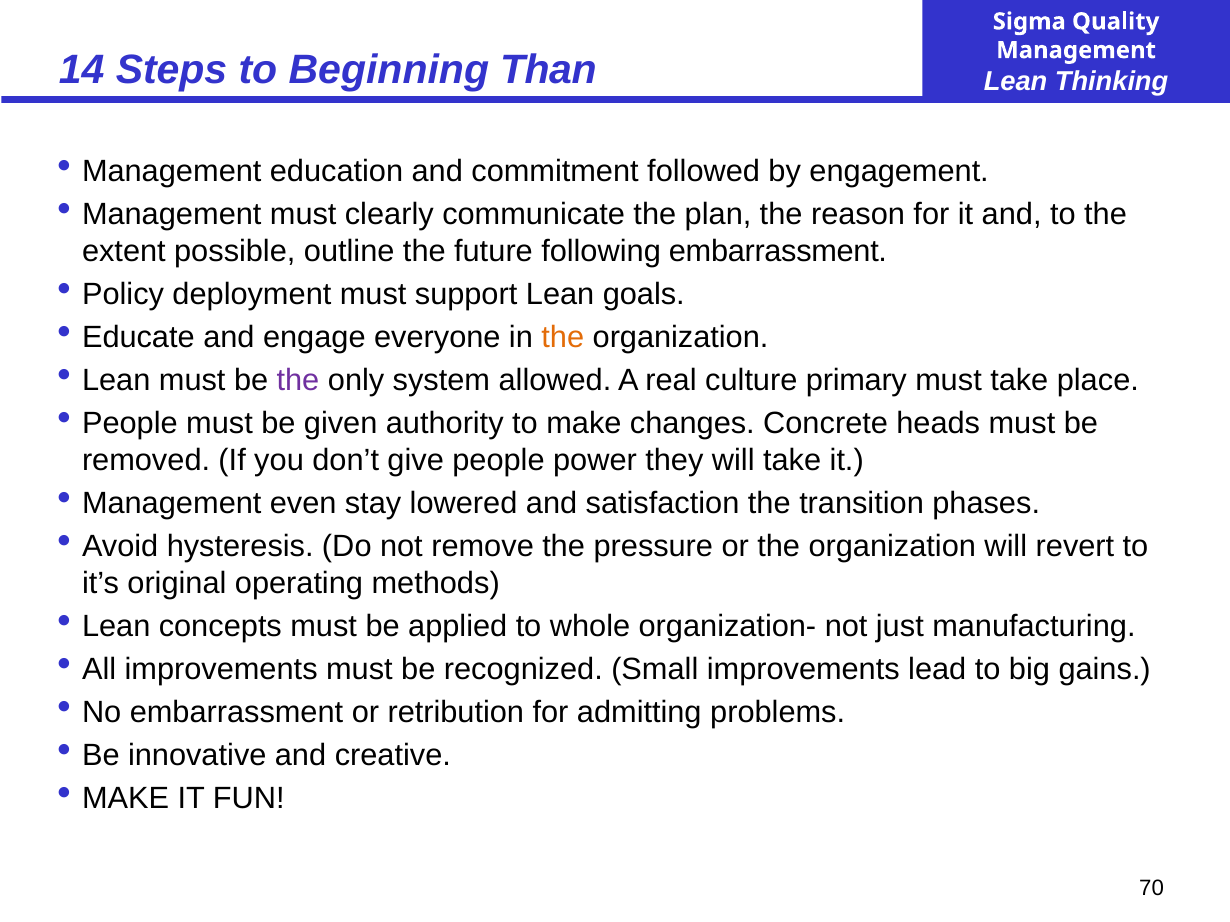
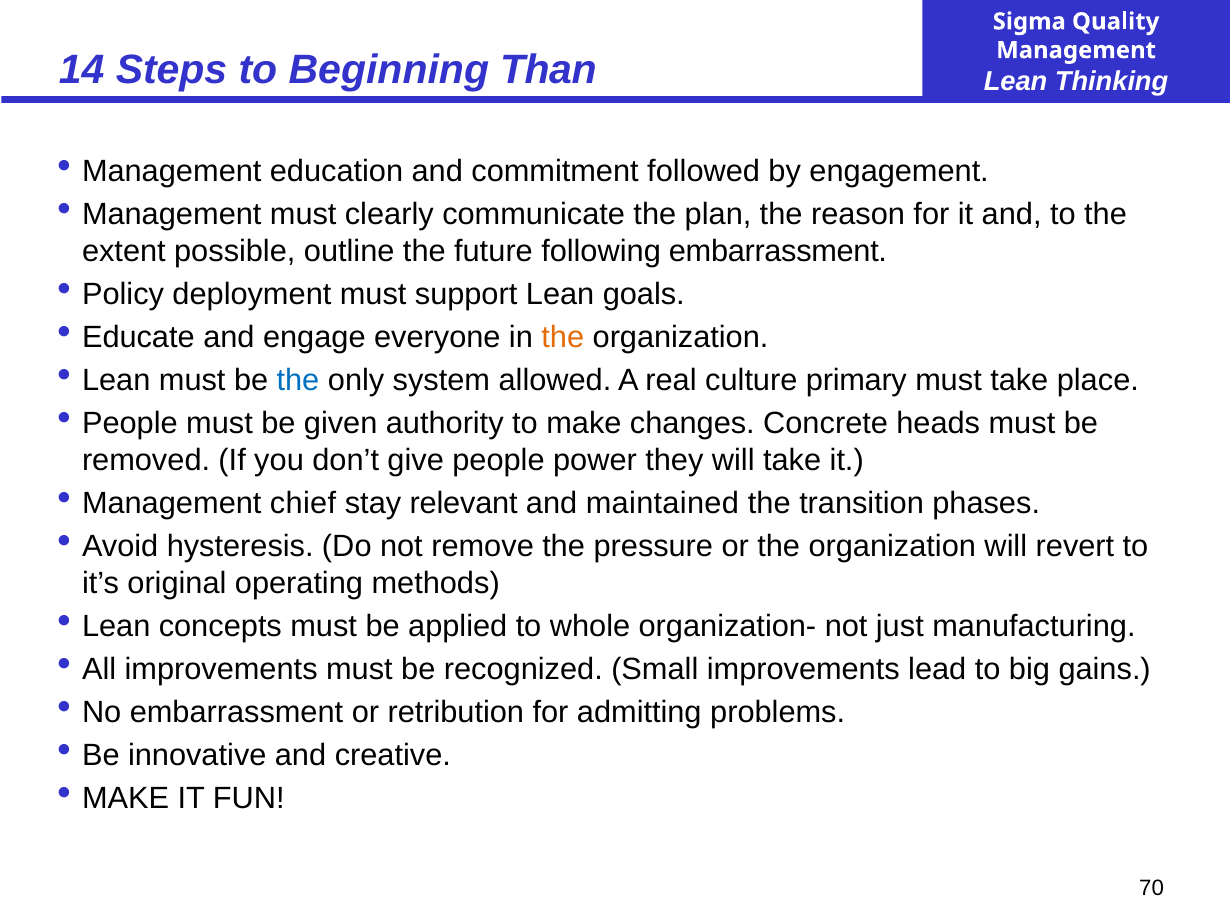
the colour: purple -> blue (298, 381)
even: even -> chief (303, 504)
lowered: lowered -> relevant (464, 504)
satisfaction: satisfaction -> maintained (662, 504)
